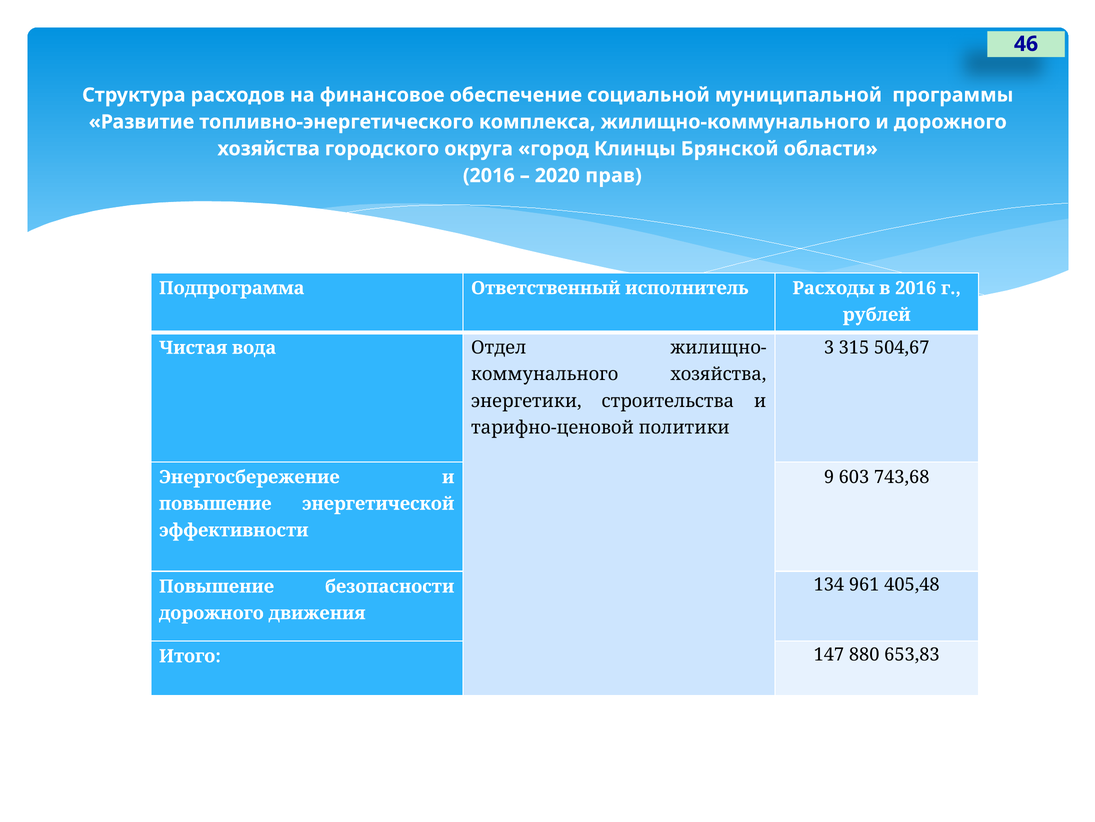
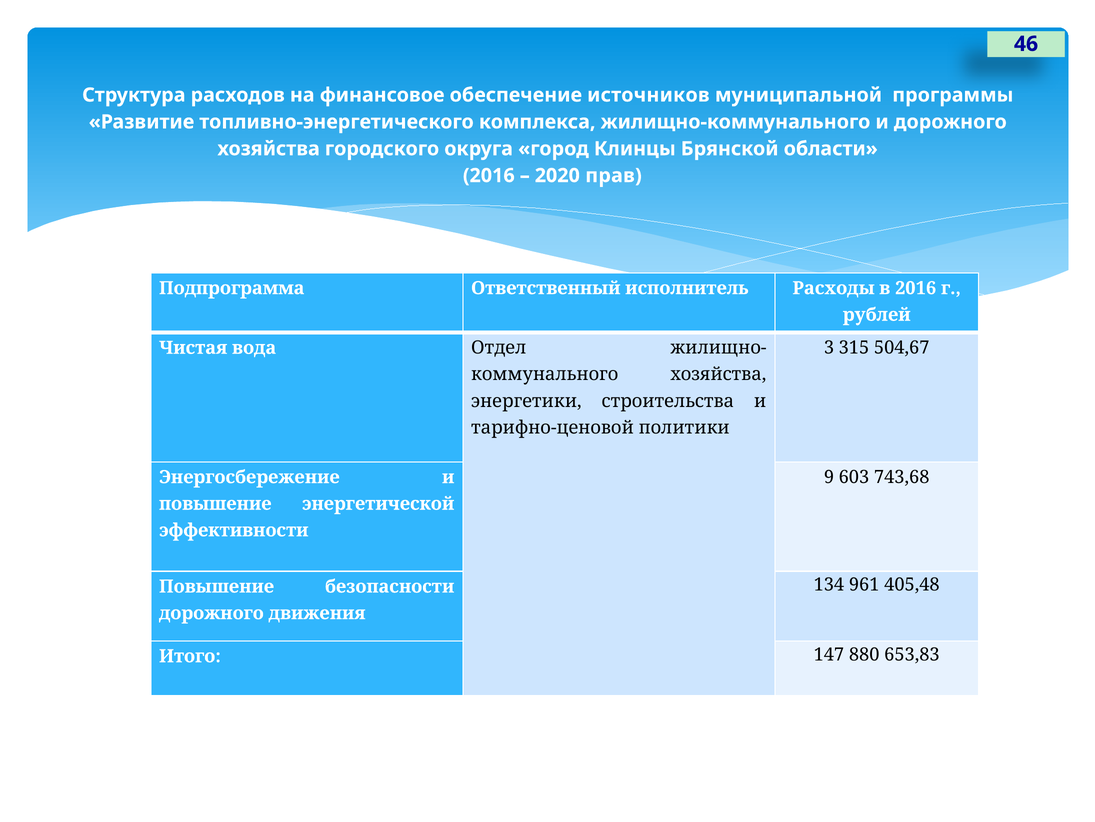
социальной: социальной -> источников (648, 95)
